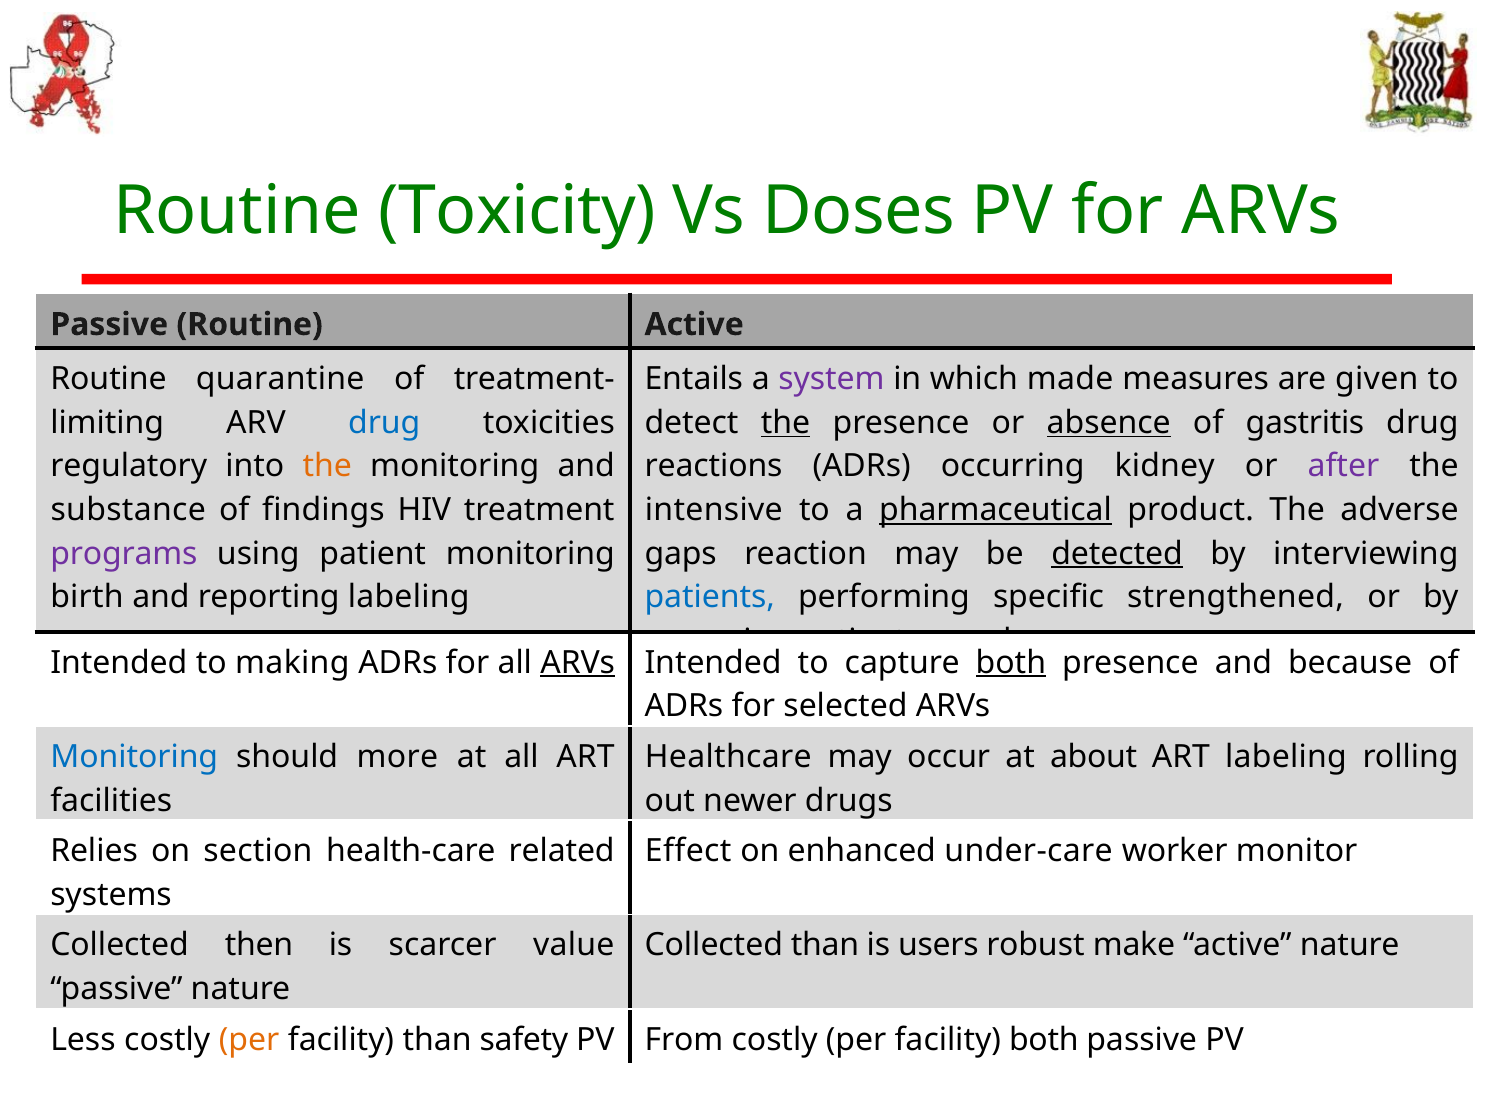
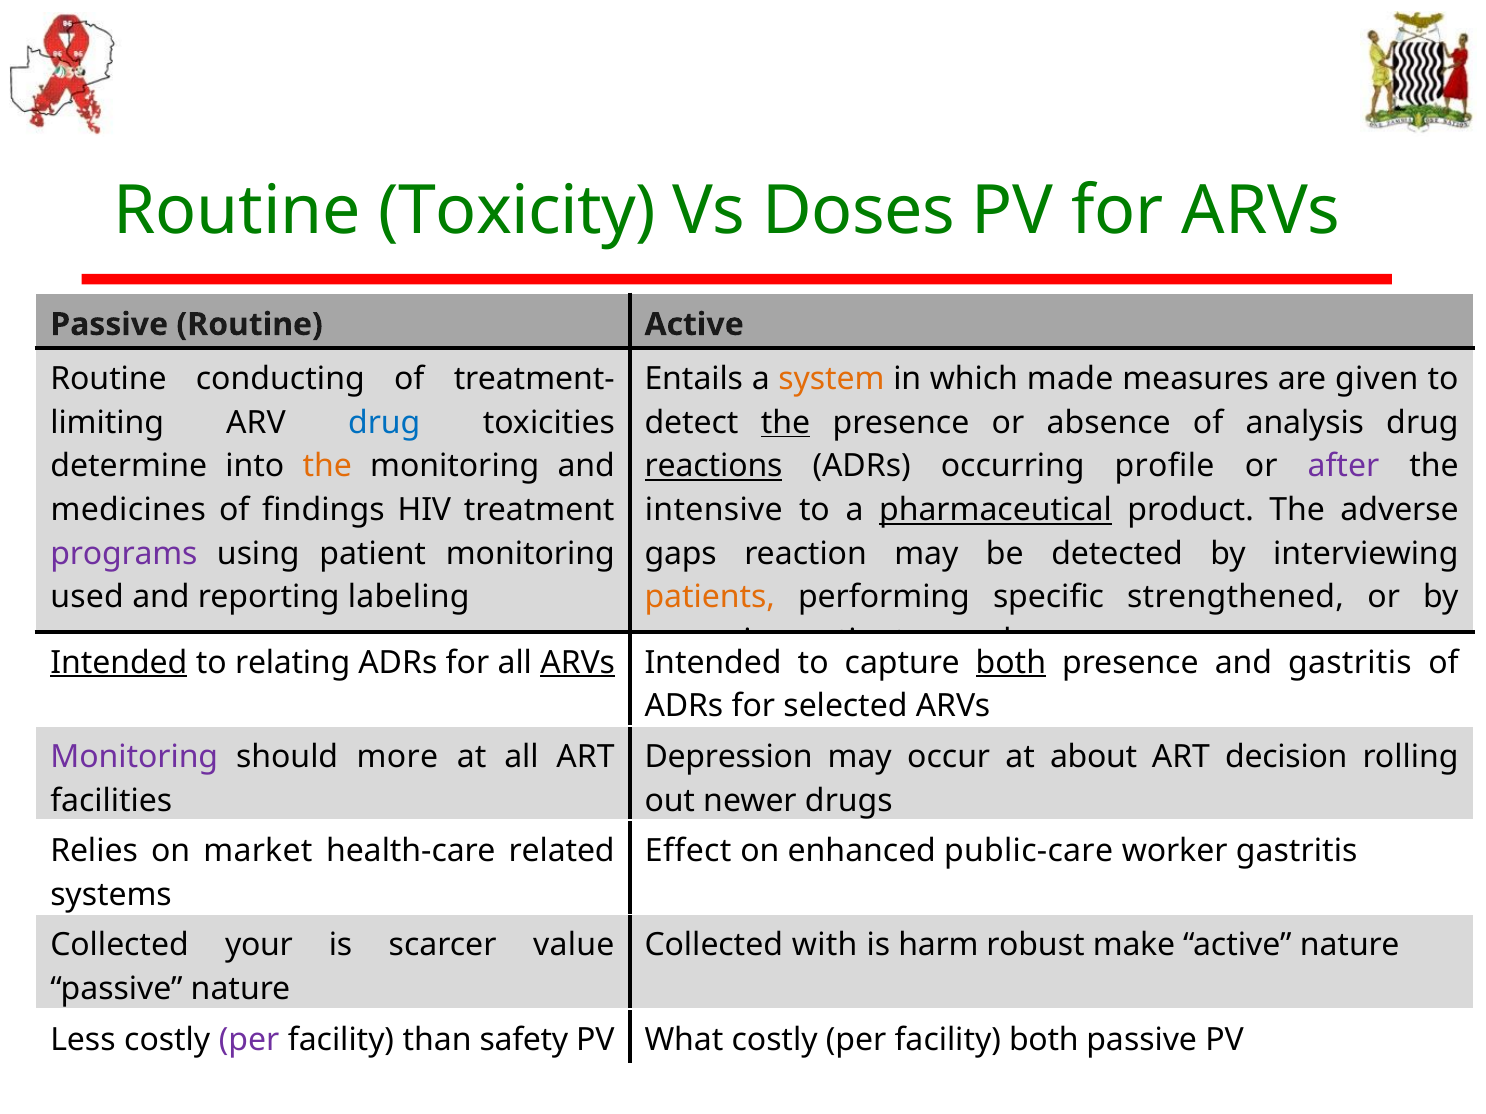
quarantine: quarantine -> conducting (280, 379)
system colour: purple -> orange (831, 379)
absence underline: present -> none (1109, 423)
gastritis: gastritis -> analysis (1305, 423)
regulatory: regulatory -> determine (129, 467)
reactions underline: none -> present (714, 467)
kidney: kidney -> profile (1165, 467)
substance: substance -> medicines (128, 510)
detected underline: present -> none (1117, 554)
birth: birth -> used (87, 597)
patients colour: blue -> orange (710, 597)
Intended underline: none -> present (119, 663)
making: making -> relating (293, 663)
and because: because -> gastritis (1350, 663)
Monitoring colour: blue -> purple (134, 757)
Healthcare: Healthcare -> Depression (729, 757)
ART labeling: labeling -> decision (1286, 757)
section: section -> market (258, 852)
under-care: under-care -> public-care (1029, 852)
worker monitor: monitor -> gastritis (1297, 852)
then: then -> your (259, 946)
Collected than: than -> with (825, 946)
users: users -> harm (938, 946)
per colour: orange -> purple (249, 1040)
From: From -> What (684, 1040)
